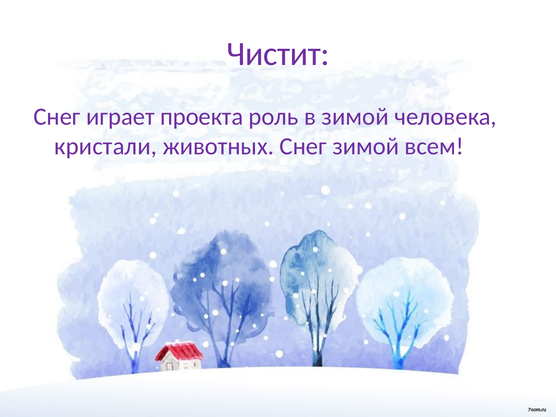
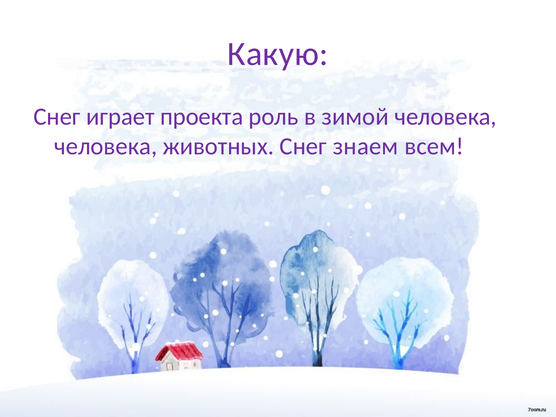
Чистит: Чистит -> Какую (278, 54)
кристали: кристали -> человека (106, 146)
Снег зимой: зимой -> знаем (366, 146)
